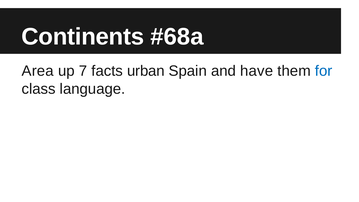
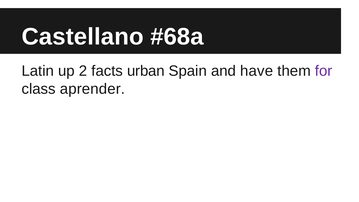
Continents: Continents -> Castellano (83, 37)
Area: Area -> Latin (38, 71)
7: 7 -> 2 (83, 71)
for colour: blue -> purple (324, 71)
language: language -> aprender (92, 89)
